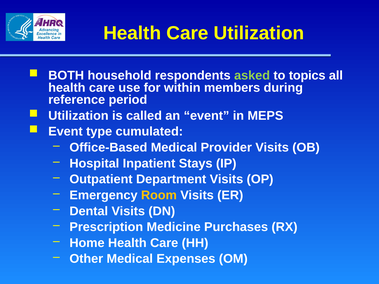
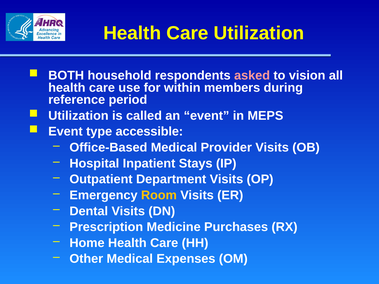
asked colour: light green -> pink (252, 76)
topics: topics -> vision (307, 76)
cumulated: cumulated -> accessible (149, 132)
